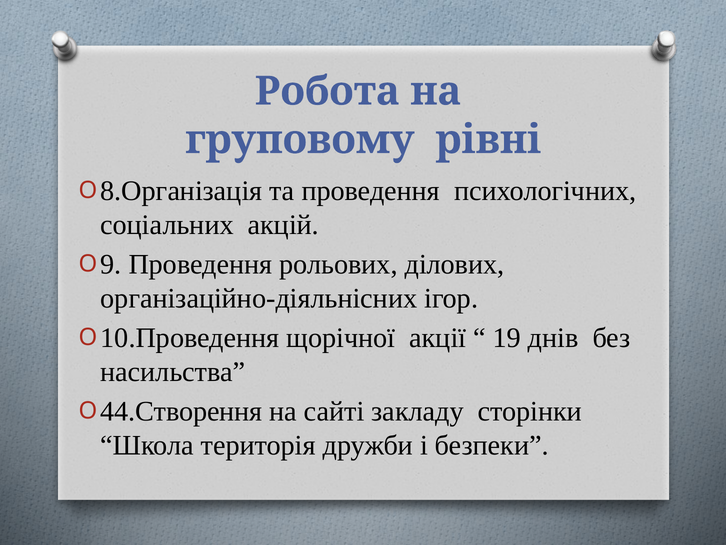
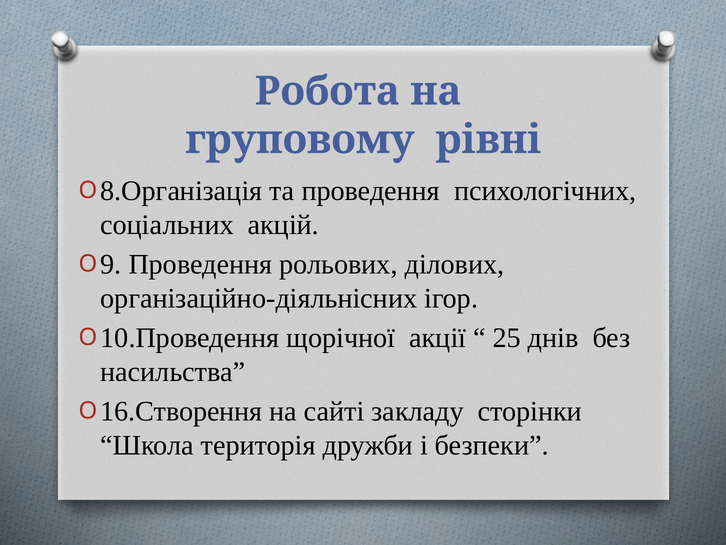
19: 19 -> 25 (507, 338)
44.Створення: 44.Створення -> 16.Створення (181, 411)
